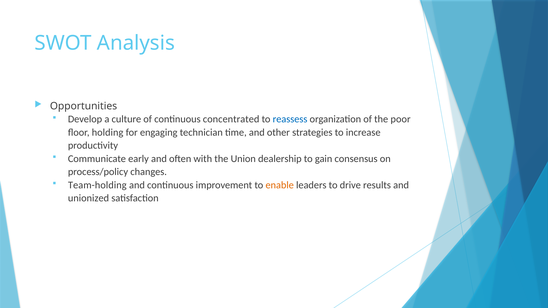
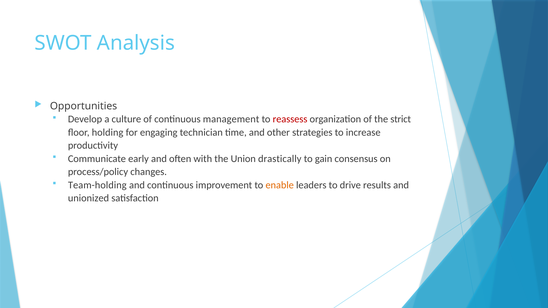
concentrated: concentrated -> management (231, 119)
reassess colour: blue -> red (290, 119)
poor: poor -> strict (401, 119)
dealership: dealership -> drastically (280, 159)
